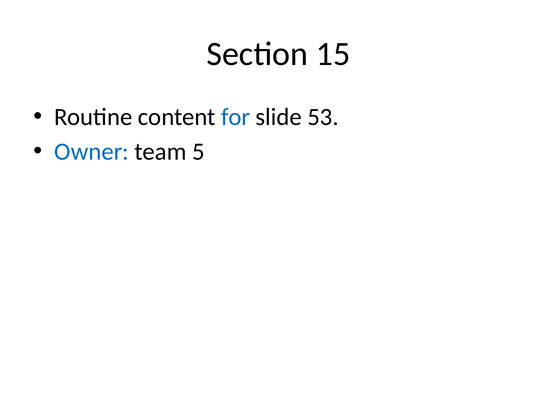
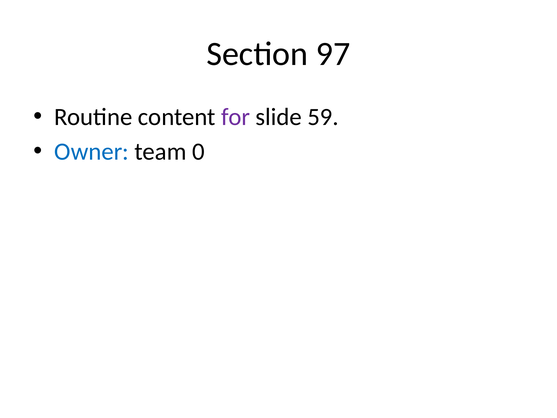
15: 15 -> 97 (333, 54)
for colour: blue -> purple (236, 117)
53: 53 -> 59 (323, 117)
5: 5 -> 0 (198, 152)
